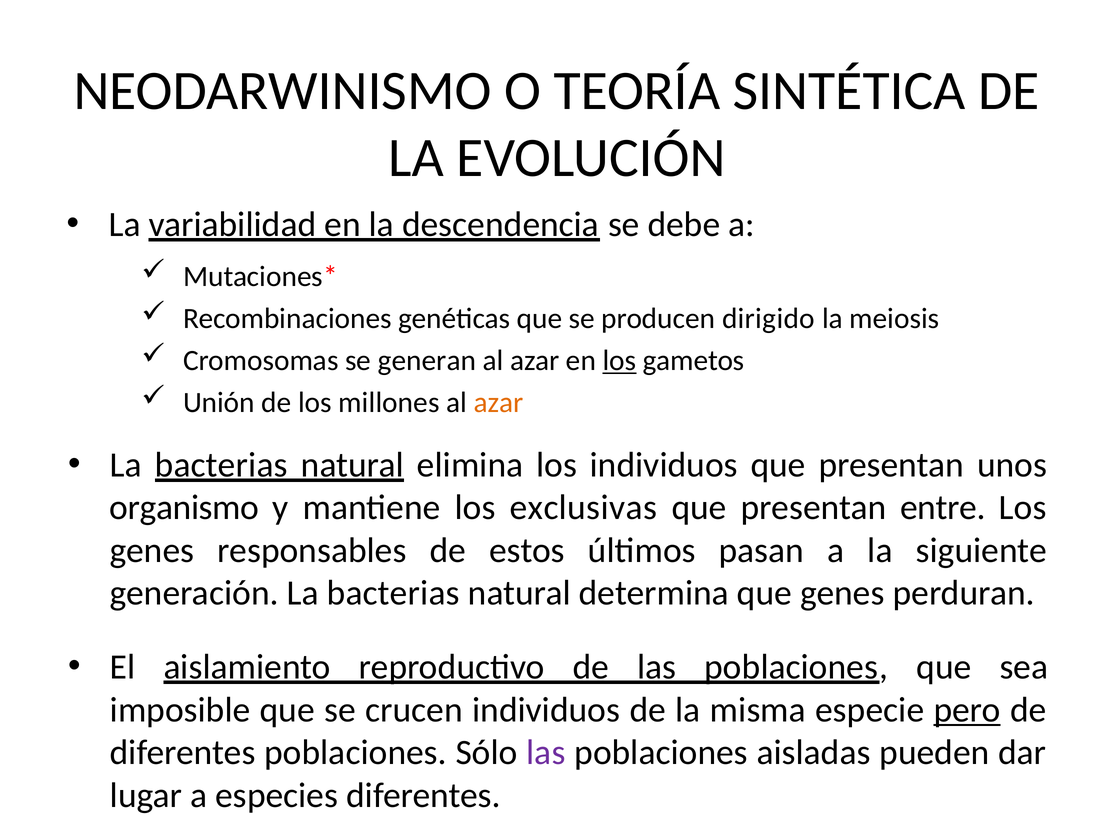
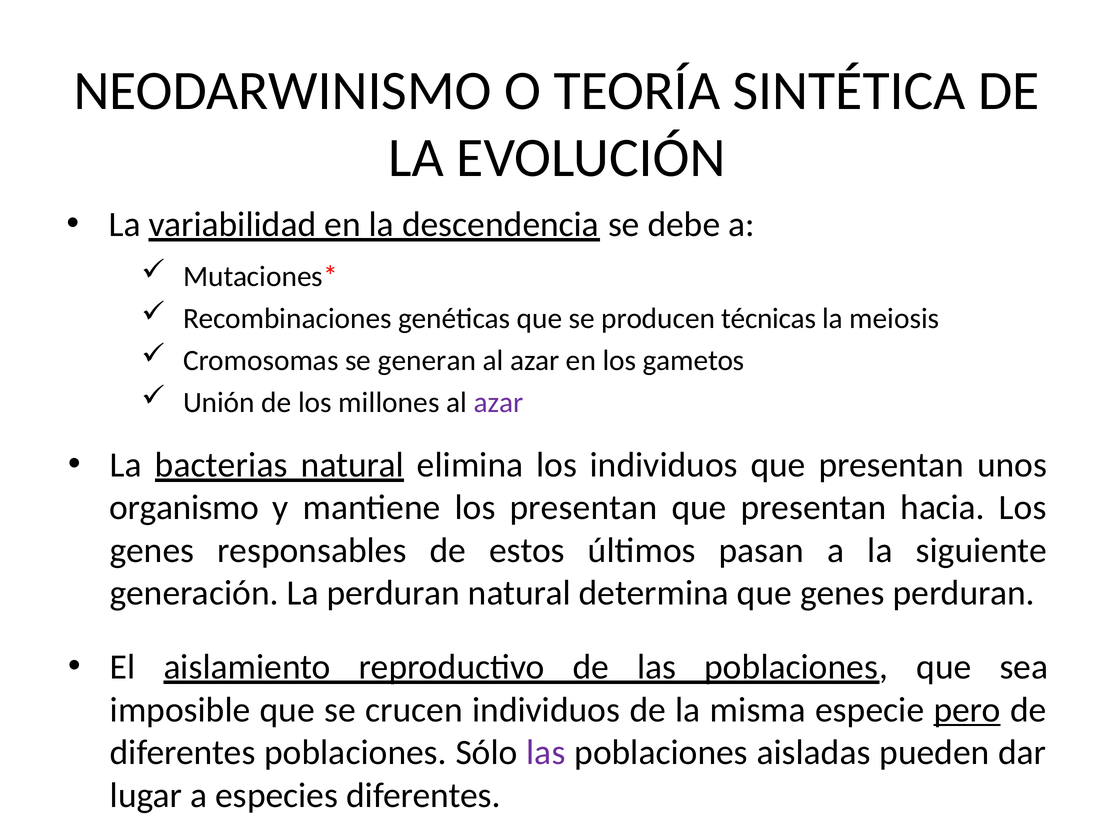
dirigido: dirigido -> técnicas (769, 318)
los underline: present -> none (619, 360)
azar colour: orange -> purple (499, 402)
los exclusivas: exclusivas -> presentan (583, 507)
entre: entre -> hacia (943, 507)
generación La bacterias: bacterias -> perduran (393, 593)
